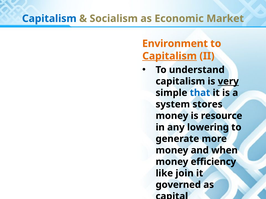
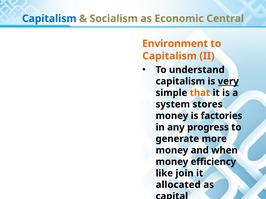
Market: Market -> Central (225, 19)
Capitalism underline: present -> none (170, 56)
that colour: blue -> orange (200, 93)
resource: resource -> factories (222, 116)
lowering: lowering -> progress (208, 128)
governed: governed -> allocated (178, 185)
